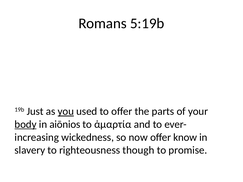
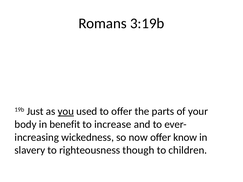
5:19b: 5:19b -> 3:19b (147, 24)
body underline: present -> none (26, 124)
aiōnios: aiōnios -> benefit (65, 124)
ἁμαρτία: ἁμαρτία -> increase (113, 124)
promise: promise -> children (188, 150)
